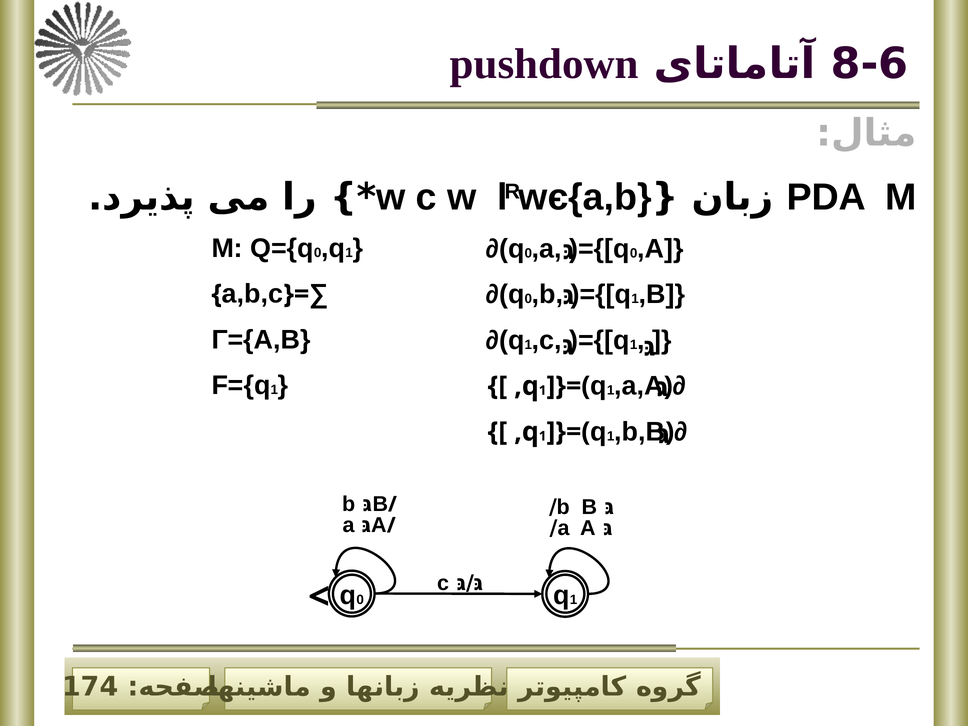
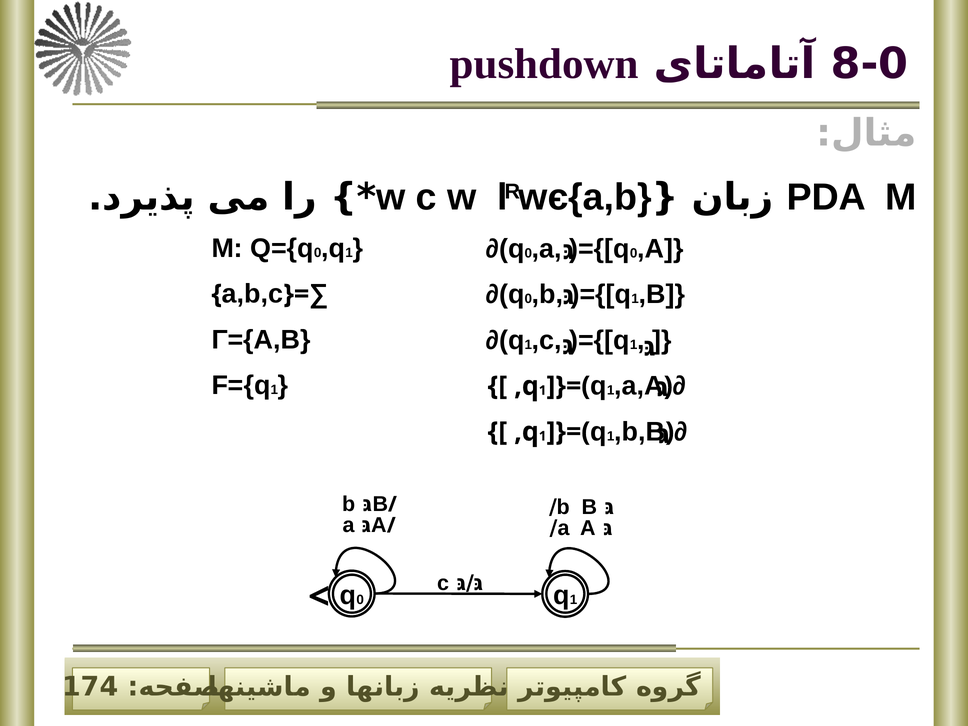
8-6: 8-6 -> 8-0 (869, 64)
